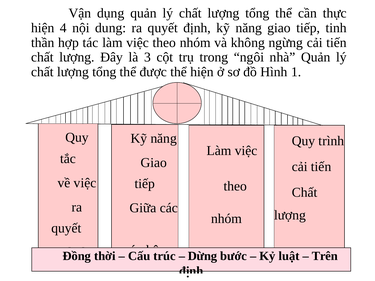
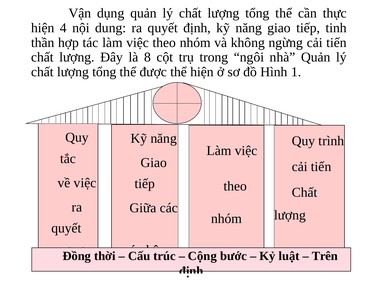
3: 3 -> 8 (148, 57)
Dừng: Dừng -> Cộng (202, 256)
